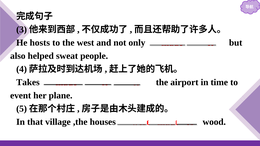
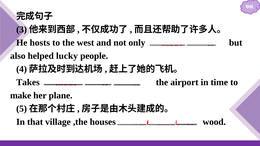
sweat: sweat -> lucky (67, 56)
event: event -> make (21, 96)
